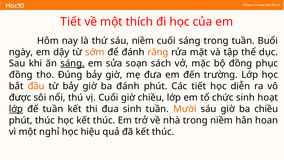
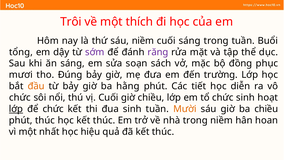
Tiết: Tiết -> Trôi (71, 22)
ngày: ngày -> tổng (21, 52)
sớm colour: orange -> purple (95, 52)
răng colour: orange -> purple (158, 52)
sáng underline: present -> none (73, 63)
đồng: đồng -> mươi (21, 75)
ba đánh: đánh -> hằng (128, 86)
được: được -> chức (20, 97)
để tuần: tuần -> chức (53, 109)
nghỉ: nghỉ -> nhất (49, 132)
